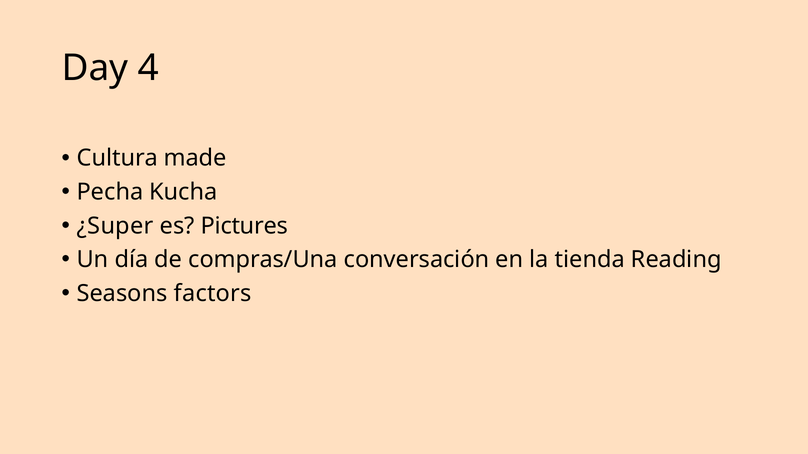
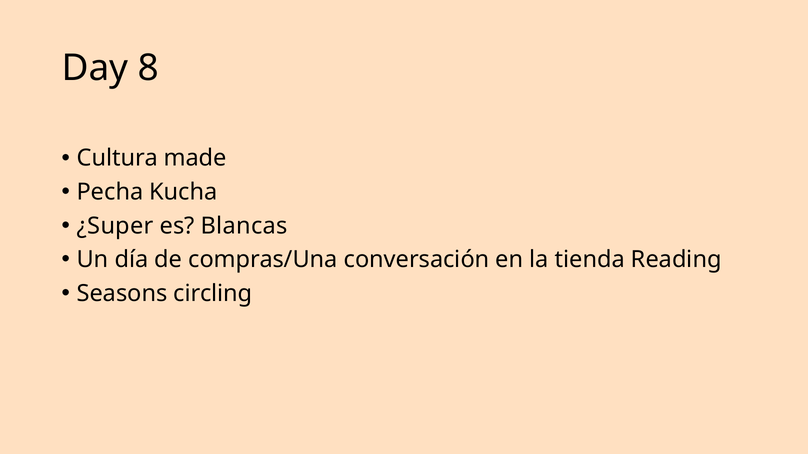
4: 4 -> 8 (148, 68)
Pictures: Pictures -> Blancas (244, 226)
factors: factors -> circling (213, 294)
